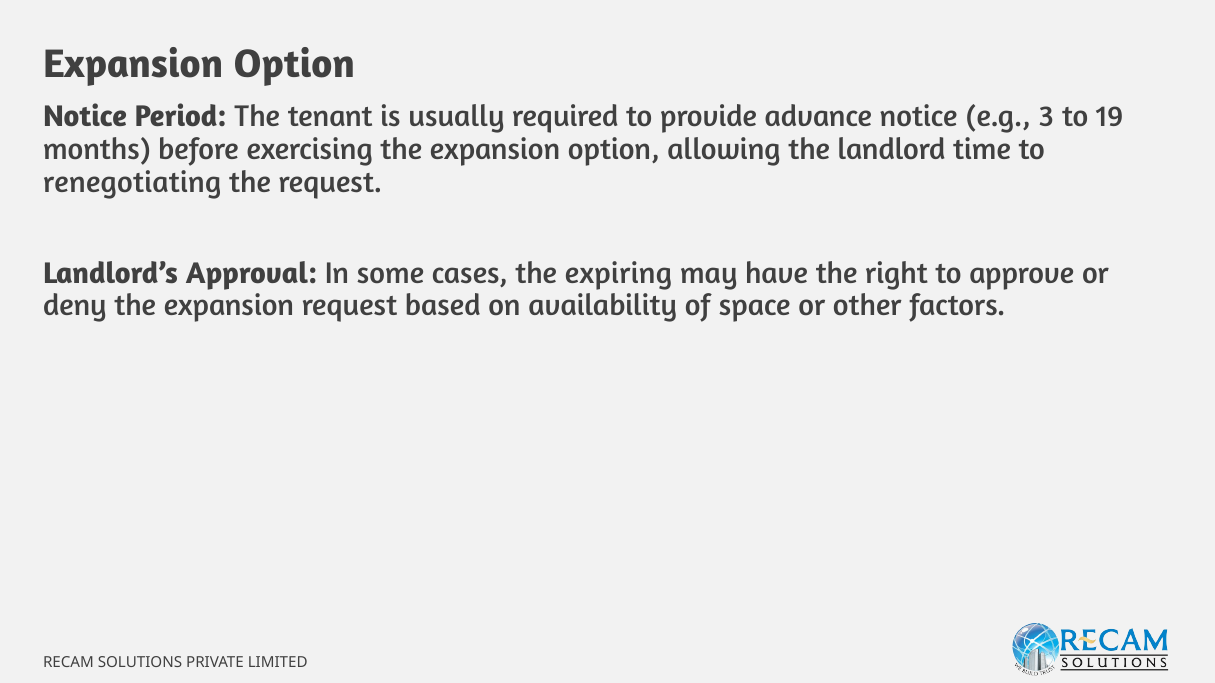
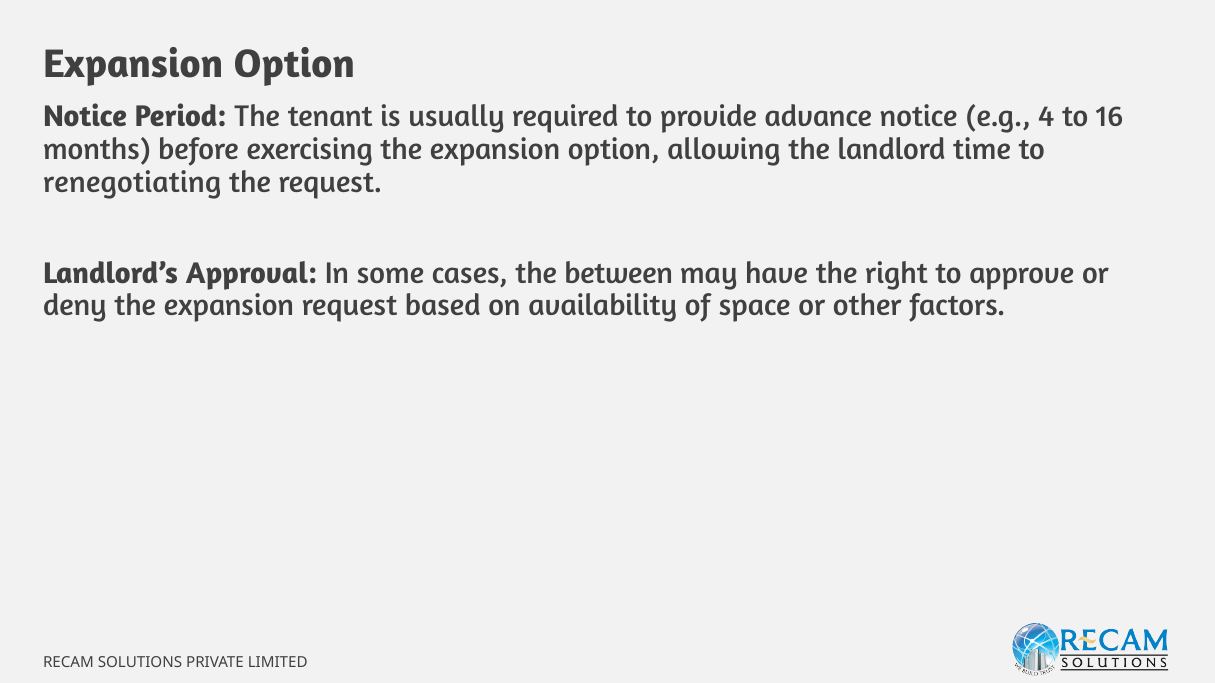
3: 3 -> 4 (1046, 117)
19: 19 -> 16 (1110, 117)
expiring: expiring -> between (619, 273)
